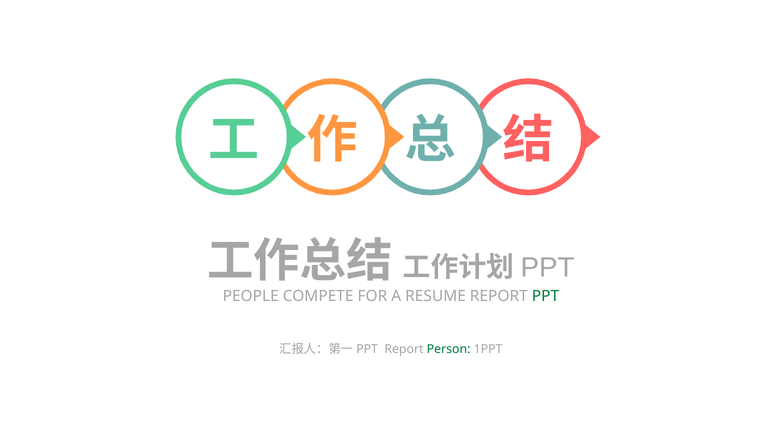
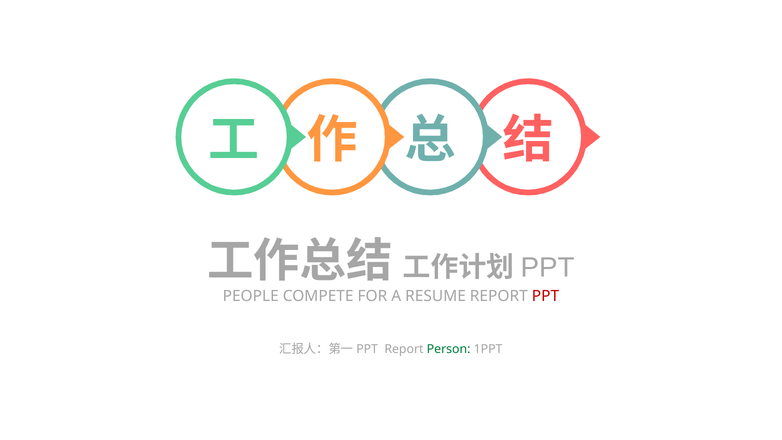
PPT colour: green -> red (545, 296)
